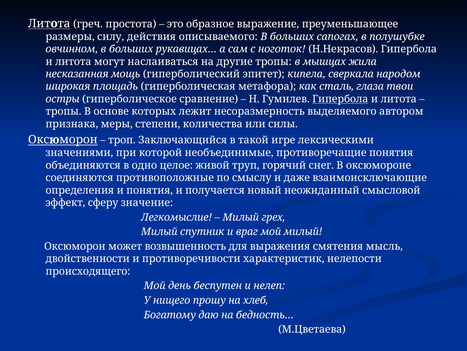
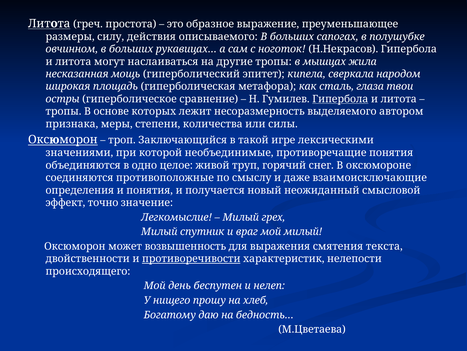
сферу: сферу -> точно (103, 202)
мысль: мысль -> текста (384, 246)
противоречивости underline: none -> present (191, 258)
